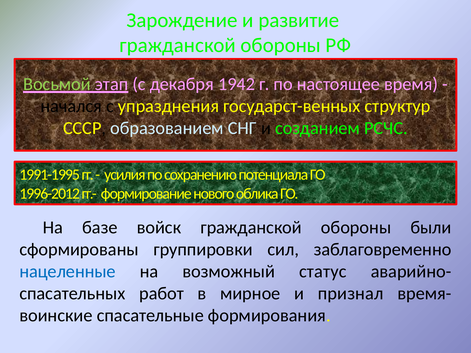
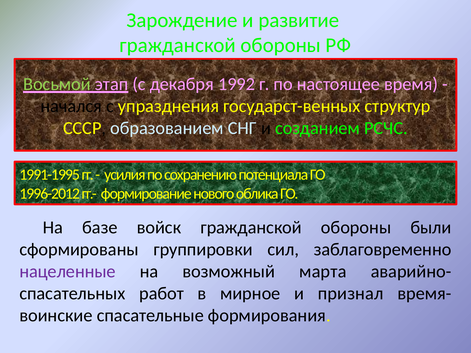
1942: 1942 -> 1992 (237, 84)
нацеленные colour: blue -> purple (68, 272)
статус: статус -> марта (323, 272)
